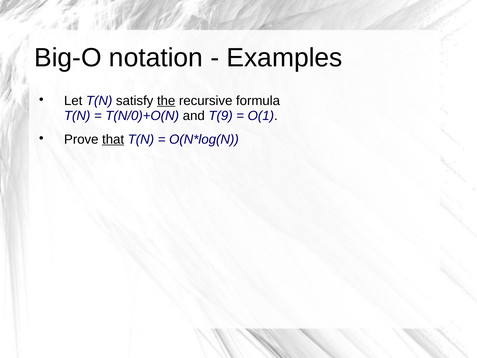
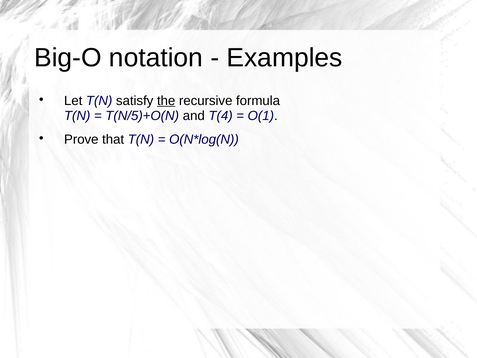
T(N/0)+O(N: T(N/0)+O(N -> T(N/5)+O(N (142, 116)
T(9: T(9 -> T(4 (221, 116)
that underline: present -> none (113, 139)
